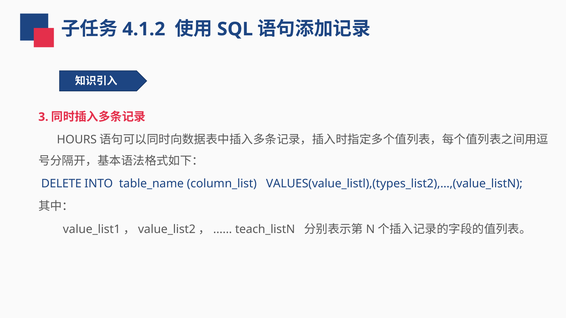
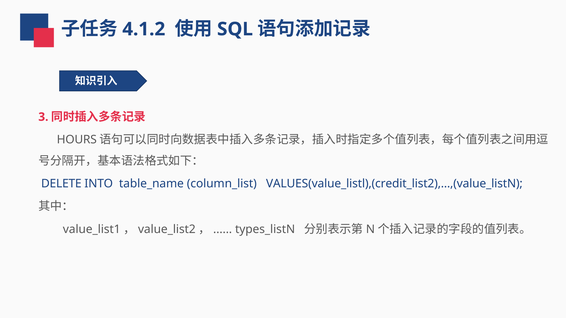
VALUES(value_listl),(types_list2),…,(value_listN: VALUES(value_listl),(types_list2),…,(value_listN -> VALUES(value_listl),(credit_list2),…,(value_listN (394, 184)
teach_listN: teach_listN -> types_listN (265, 229)
